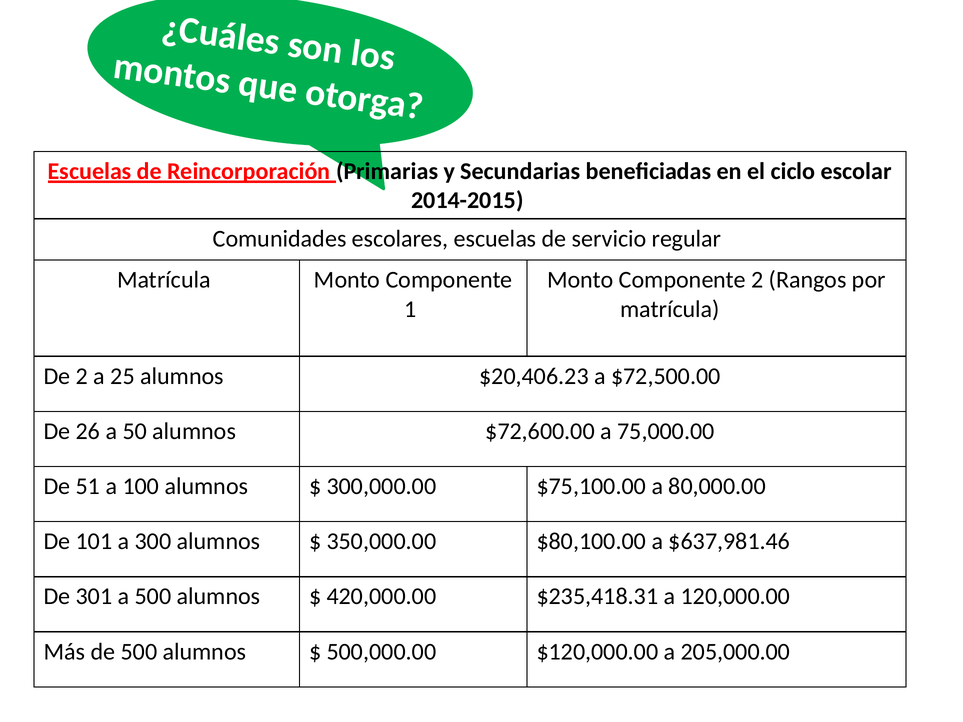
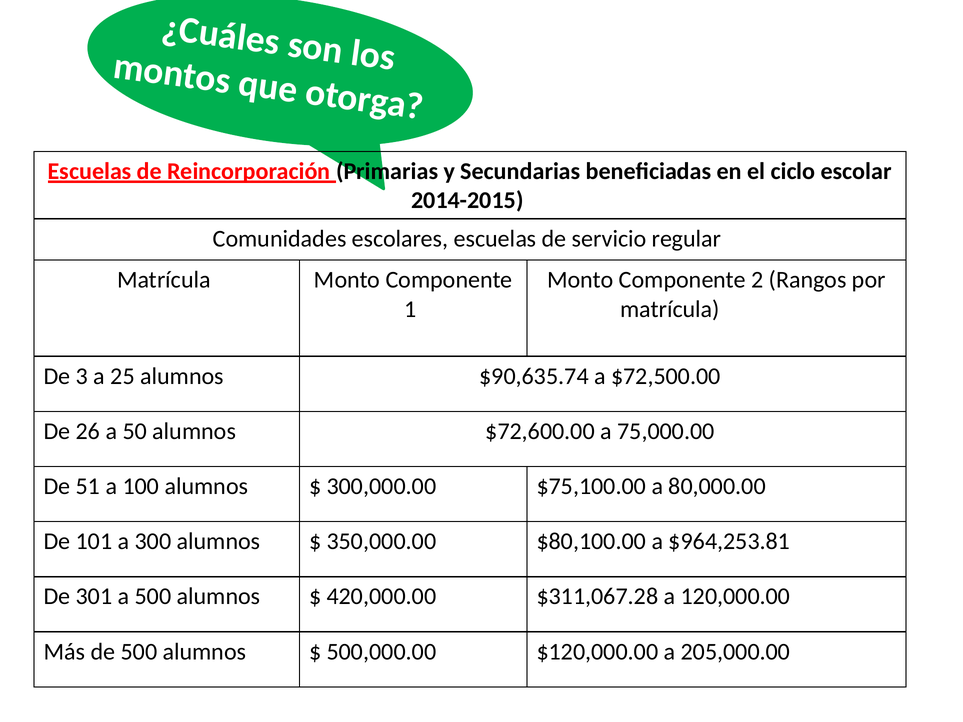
De 2: 2 -> 3 (82, 376)
$20,406.23: $20,406.23 -> $90,635.74 (534, 376)
$637,981.46: $637,981.46 -> $964,253.81 (729, 542)
$235,418.31: $235,418.31 -> $311,067.28 (597, 597)
